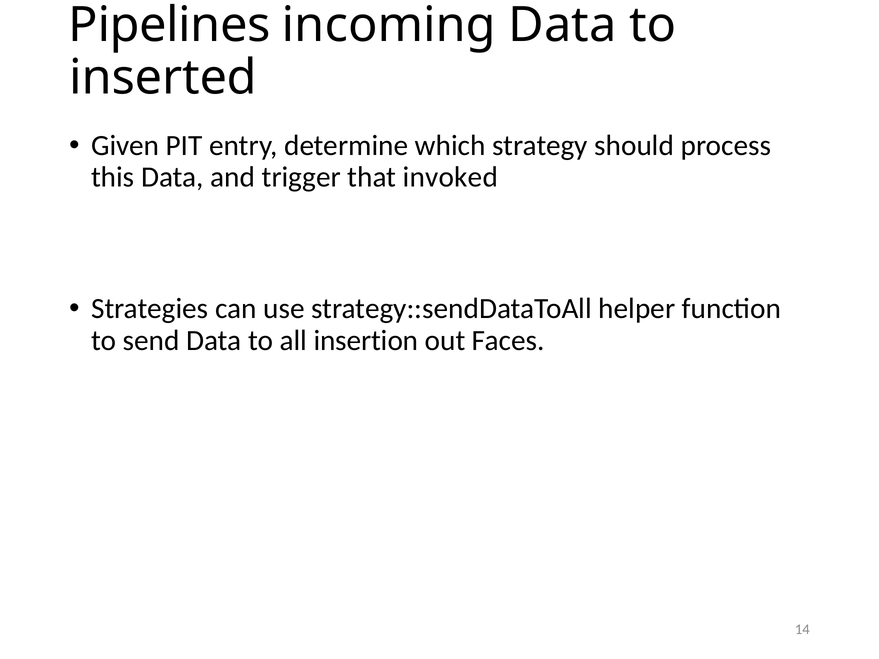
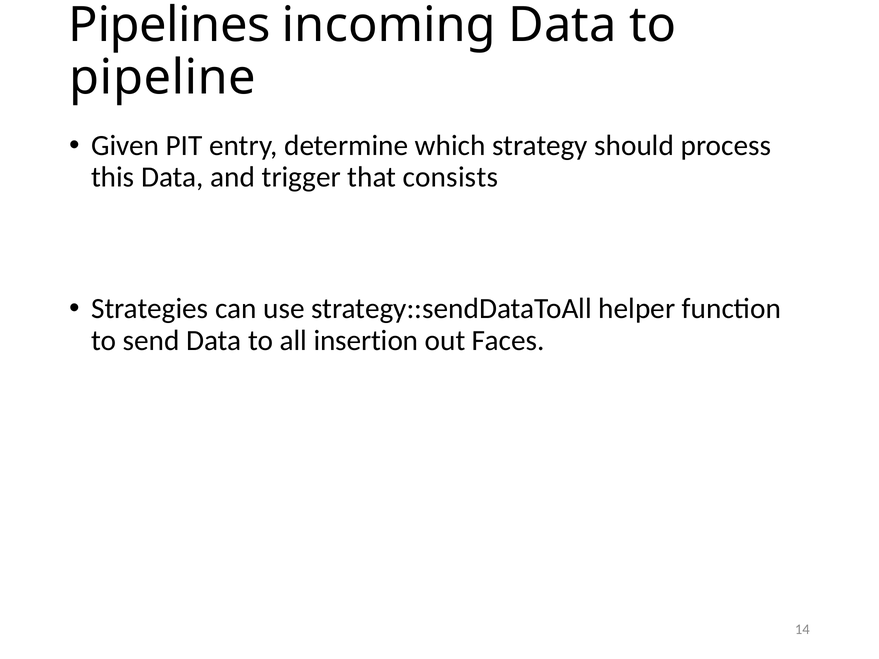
inserted: inserted -> pipeline (163, 78)
invoked: invoked -> consists (450, 177)
